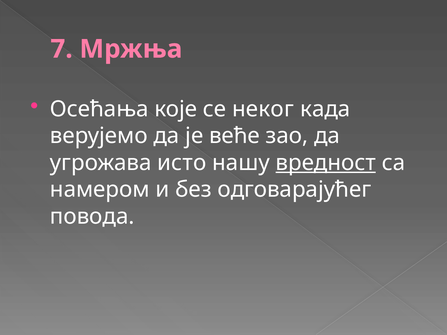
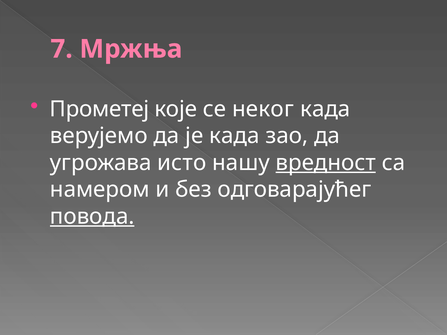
Осећања: Осећања -> Прометеј (99, 109)
је веће: веће -> када (234, 136)
повода underline: none -> present (92, 216)
